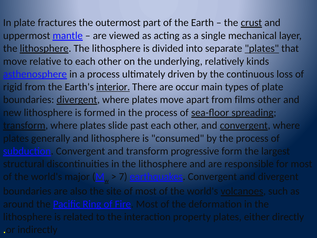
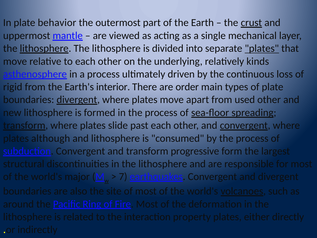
fractures: fractures -> behavior (57, 23)
interior underline: present -> none (113, 87)
occur: occur -> order (187, 87)
films: films -> used (245, 100)
generally: generally -> although (51, 138)
